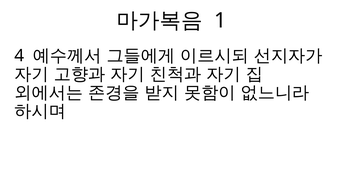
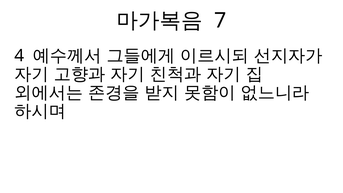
1: 1 -> 7 (220, 21)
